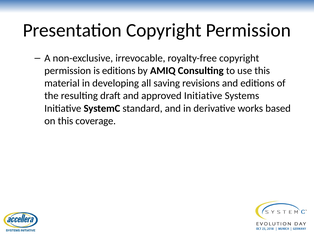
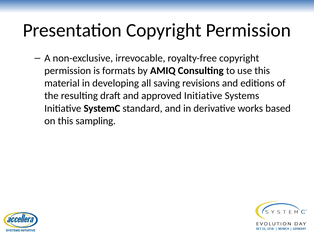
is editions: editions -> formats (119, 71)
coverage: coverage -> sampling (96, 121)
